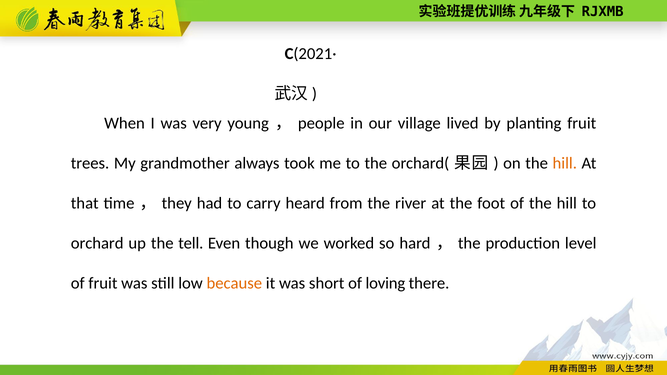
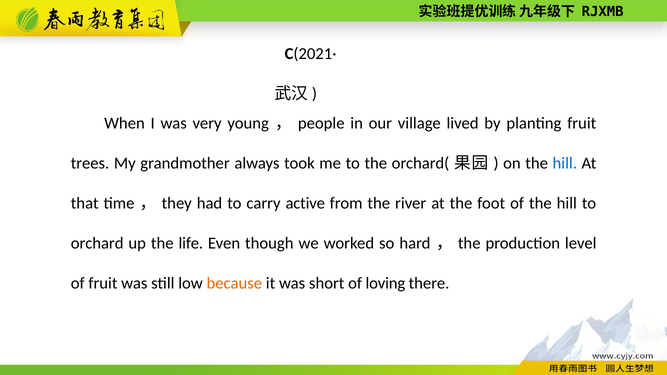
hill colour: orange -> blue (565, 164)
heard: heard -> active (305, 204)
tell: tell -> life (191, 244)
